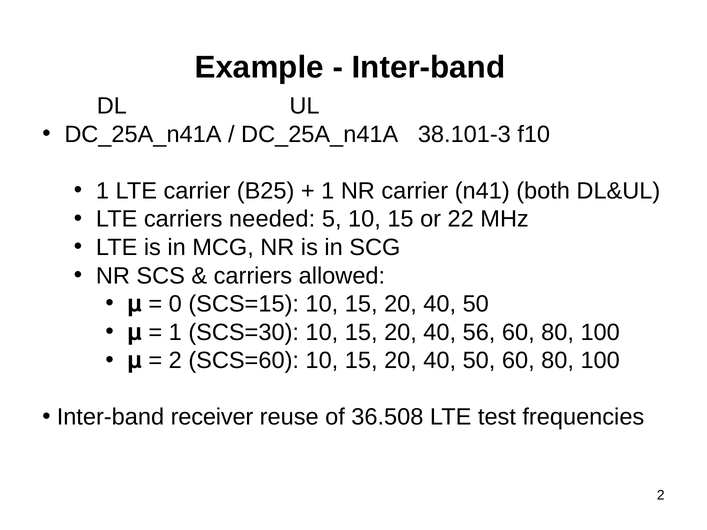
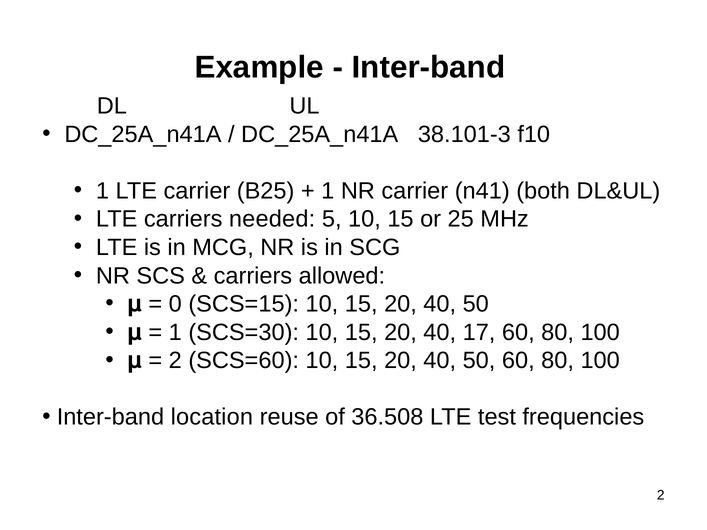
22: 22 -> 25 (461, 219)
56: 56 -> 17 (479, 332)
receiver: receiver -> location (212, 417)
